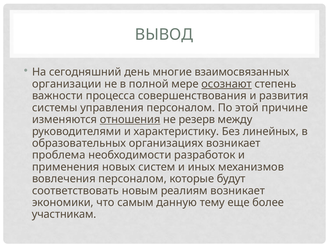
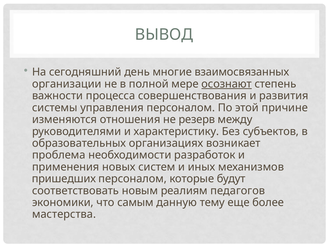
отношения underline: present -> none (130, 119)
линейных: линейных -> субъектов (271, 131)
вовлечения: вовлечения -> пришедших (64, 179)
реалиям возникает: возникает -> педагогов (238, 190)
участникам: участникам -> мастерства (64, 214)
